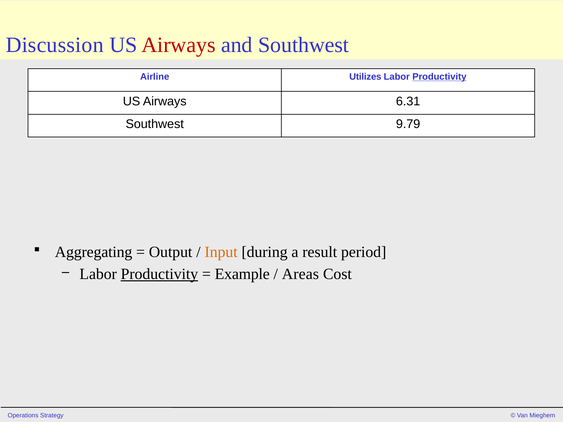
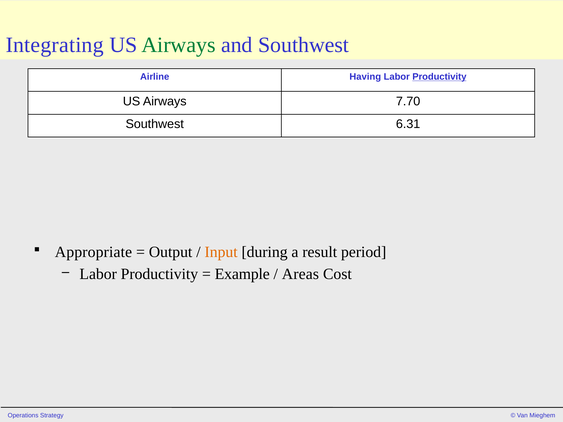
Discussion: Discussion -> Integrating (55, 45)
Airways colour: red -> green (179, 45)
Utilizes: Utilizes -> Having (365, 77)
6.31: 6.31 -> 7.70 (408, 101)
9.79: 9.79 -> 6.31 (408, 124)
Aggregating: Aggregating -> Appropriate (93, 252)
Productivity underline: present -> none (159, 274)
